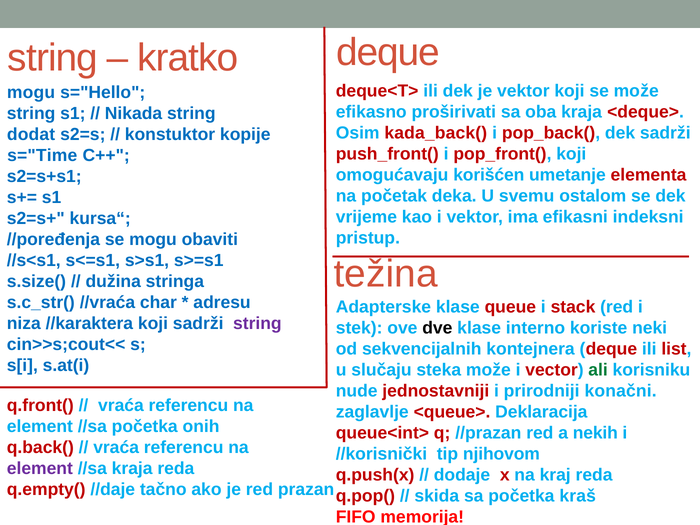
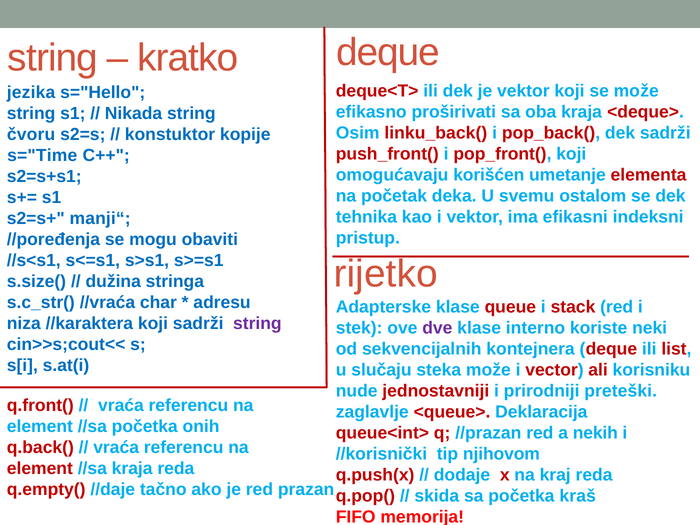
mogu: mogu -> jezika (31, 93)
kada_back(: kada_back( -> linku_back( (436, 133)
dodat: dodat -> čvoru (31, 135)
vrijeme: vrijeme -> tehnika (366, 217)
kursa“: kursa“ -> manji“ (100, 219)
težina: težina -> rijetko (386, 274)
dve colour: black -> purple (437, 328)
ali colour: green -> red (598, 370)
konačni: konačni -> preteški (621, 391)
element colour: purple -> red (40, 469)
